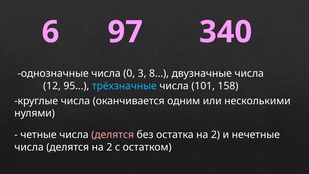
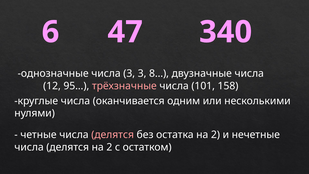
97: 97 -> 47 (125, 32)
числа 0: 0 -> 3 (129, 73)
трёхзначные colour: light blue -> pink (124, 86)
